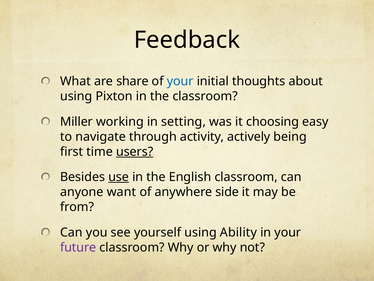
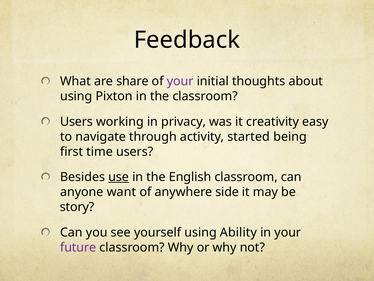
your colour: blue -> purple (180, 81)
Miller: Miller -> Users (77, 122)
setting: setting -> privacy (184, 122)
choosing: choosing -> creativity (273, 122)
actively: actively -> started (249, 136)
users underline: present -> none (135, 151)
from: from -> story (77, 207)
